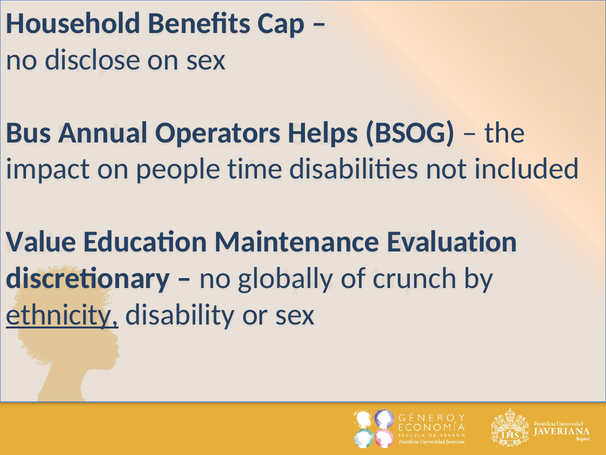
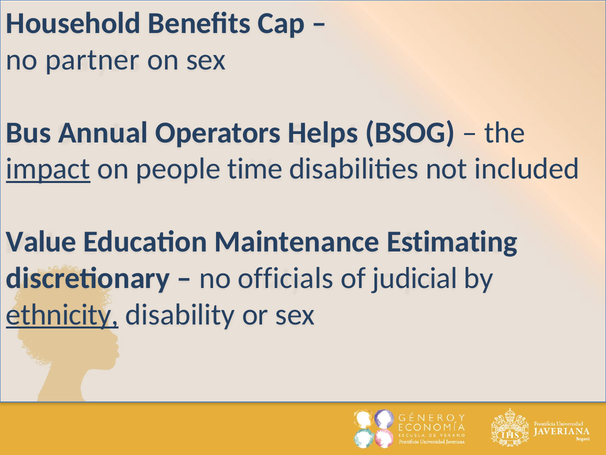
disclose: disclose -> partner (92, 60)
impact underline: none -> present (48, 169)
Evaluation: Evaluation -> Estimating (452, 241)
globally: globally -> officials (286, 278)
crunch: crunch -> judicial (415, 278)
